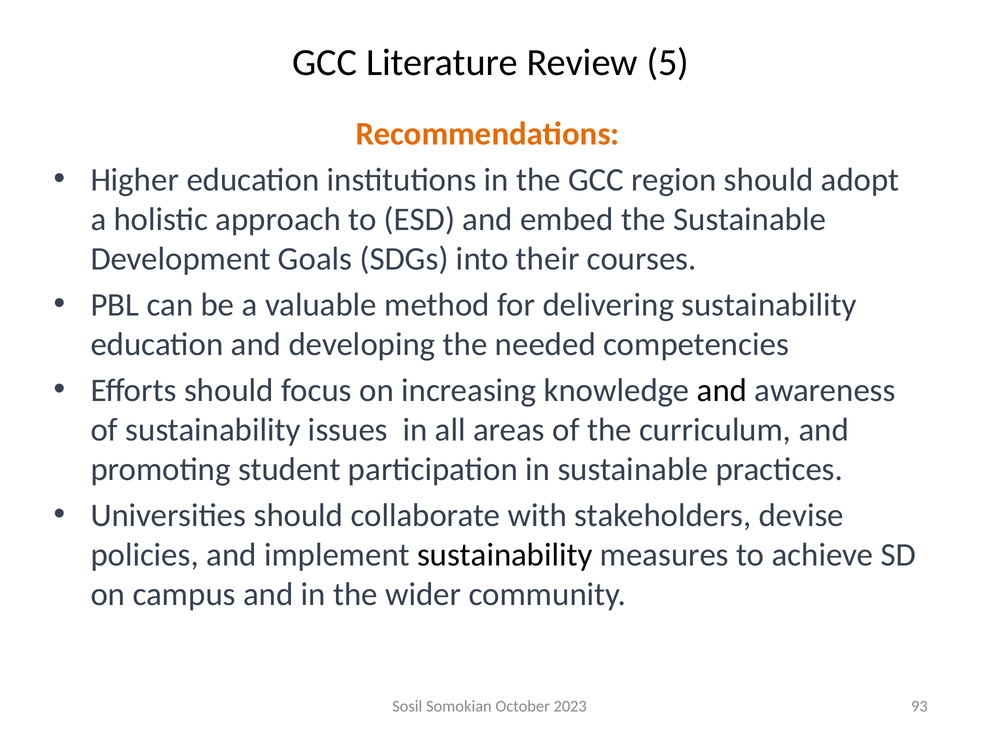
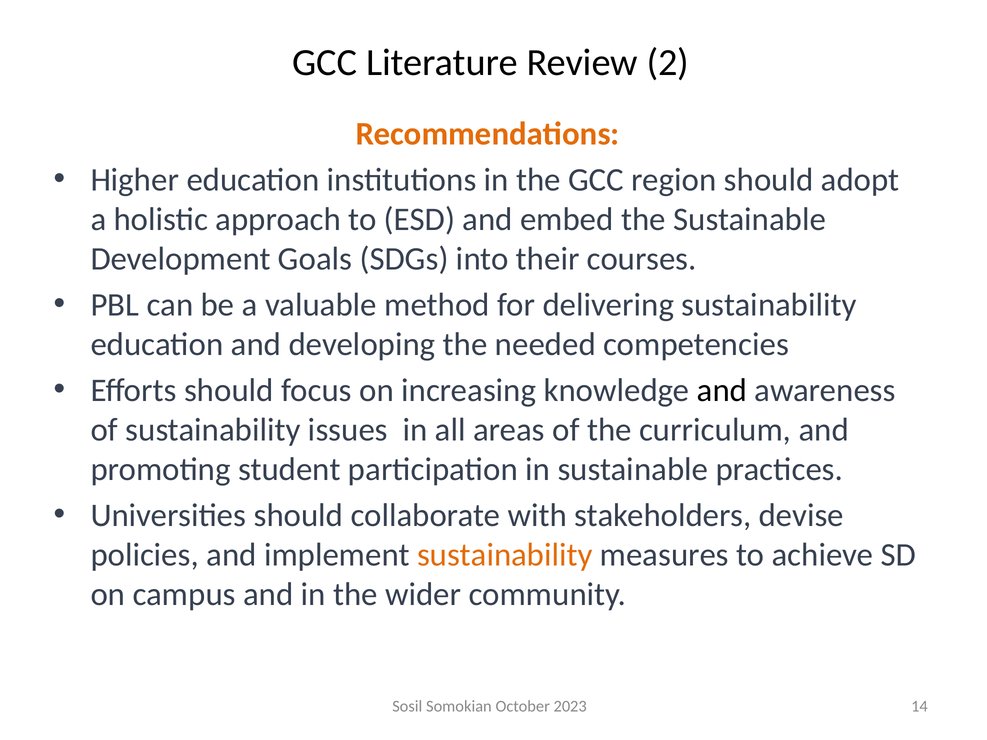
5: 5 -> 2 (668, 63)
sustainability colour: black -> orange (505, 555)
93: 93 -> 14 (919, 707)
